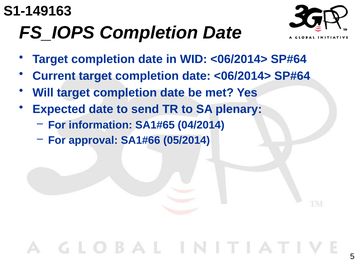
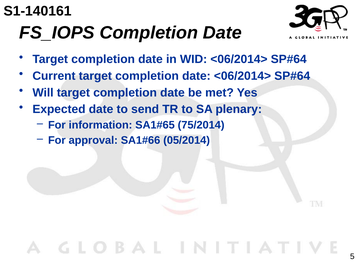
S1-149163: S1-149163 -> S1-140161 (38, 11)
04/2014: 04/2014 -> 75/2014 (201, 125)
